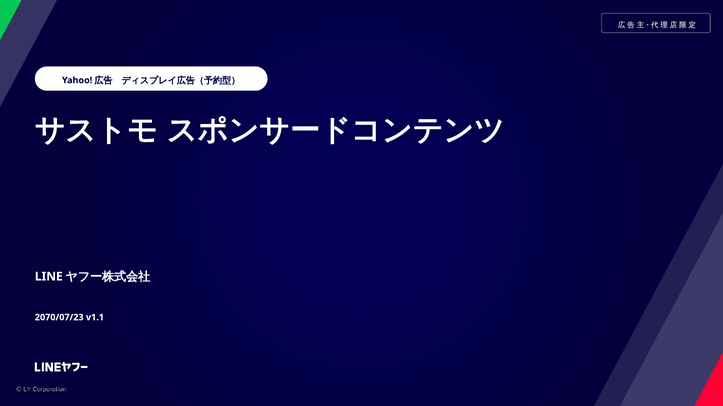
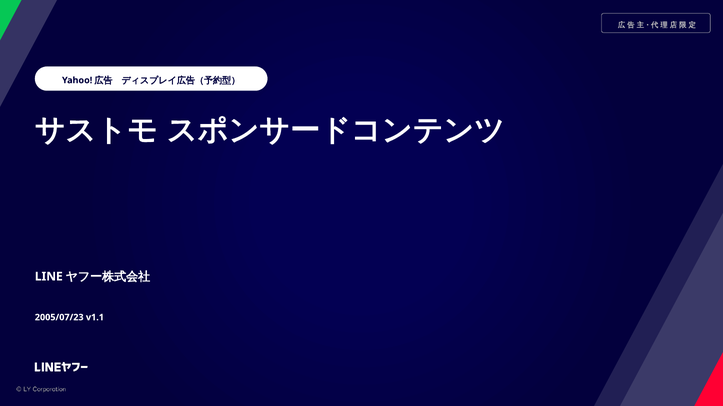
2070/07/23: 2070/07/23 -> 2005/07/23 (59, 318)
